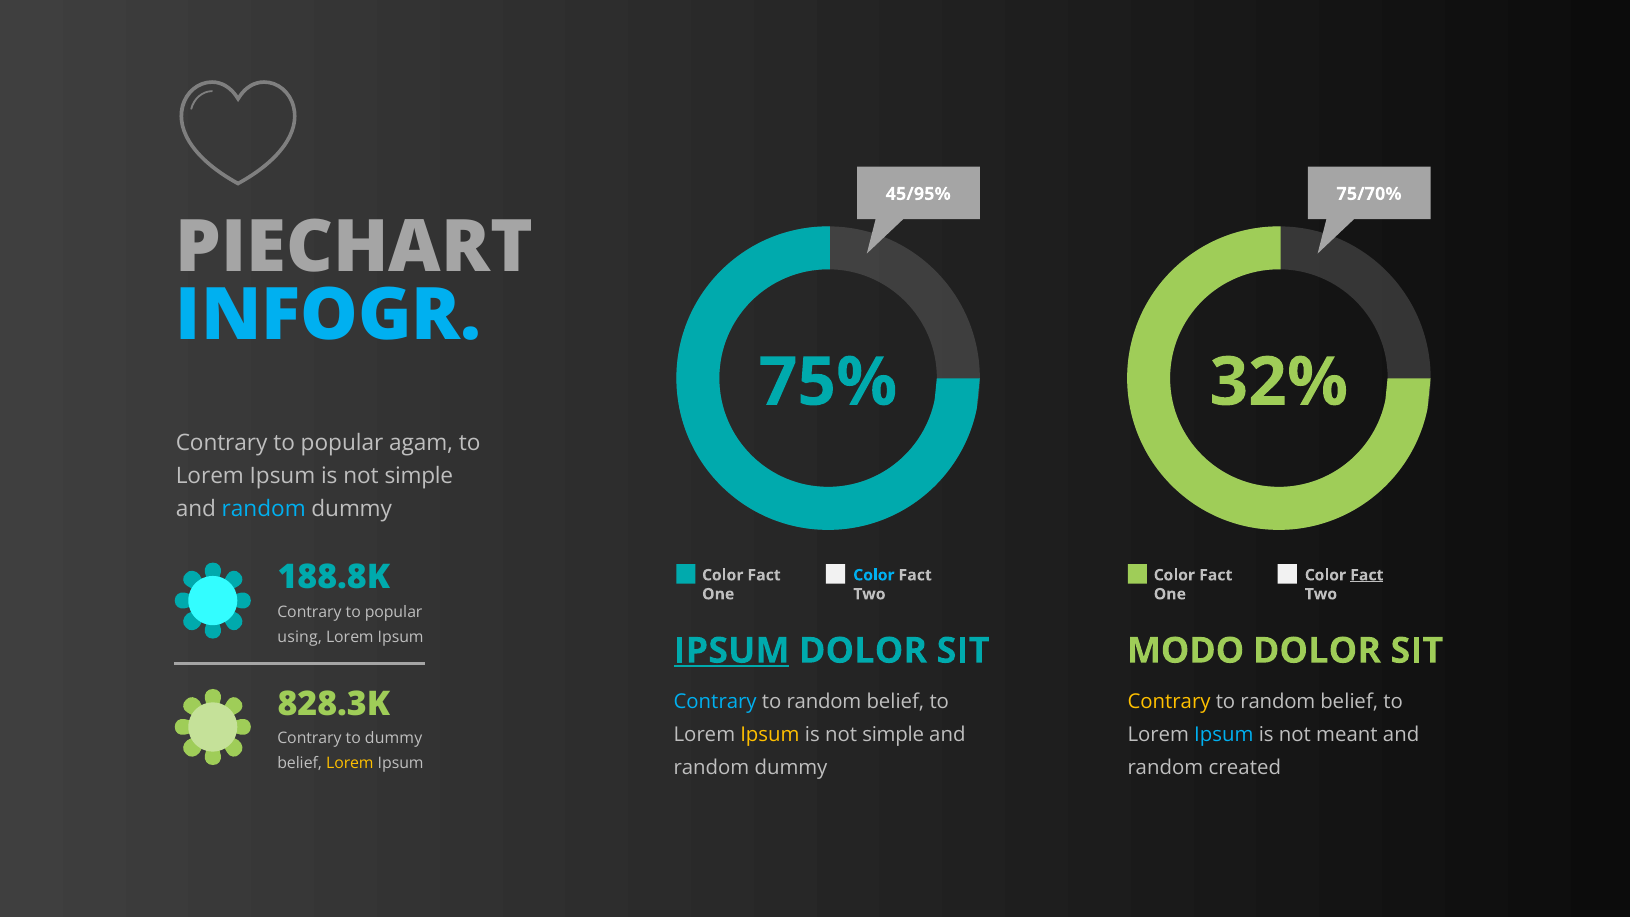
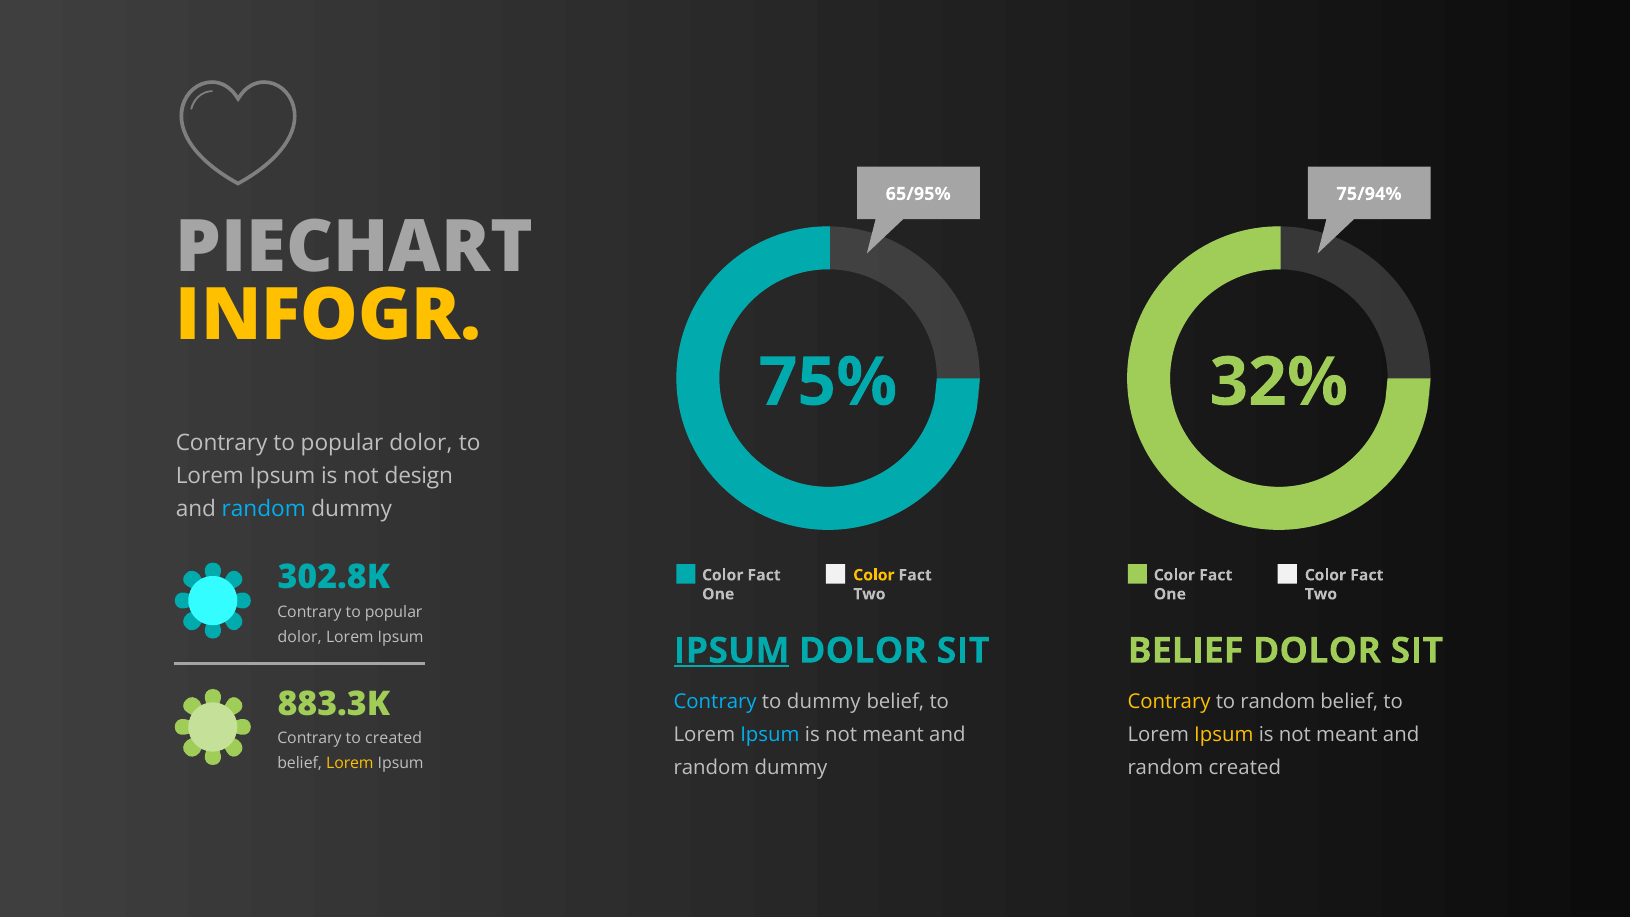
45/95%: 45/95% -> 65/95% (918, 194)
75/70%: 75/70% -> 75/94% (1369, 194)
INFOGR colour: light blue -> yellow (329, 316)
agam: agam -> dolor (421, 443)
simple: simple -> design (419, 476)
188.8K: 188.8K -> 302.8K (334, 577)
Color colour: light blue -> yellow (874, 575)
Fact underline: present -> none (1367, 575)
using: using -> dolor (300, 637)
MODO: MODO -> BELIEF (1186, 651)
828.3K: 828.3K -> 883.3K (334, 704)
random: random -> dummy (824, 702)
Ipsum colour: yellow -> light blue (770, 735)
simple: simple -> meant (893, 735)
Ipsum colour: light blue -> yellow (1224, 735)
to dummy: dummy -> created (394, 738)
